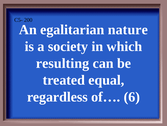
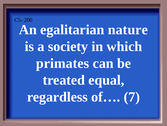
resulting: resulting -> primates (63, 63)
6: 6 -> 7 (132, 96)
